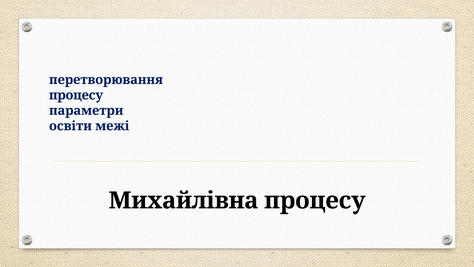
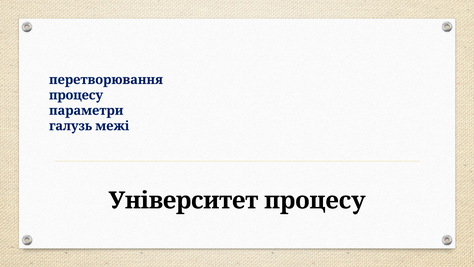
освіти: освіти -> галузь (71, 126)
Михайлівна: Михайлівна -> Університет (183, 200)
